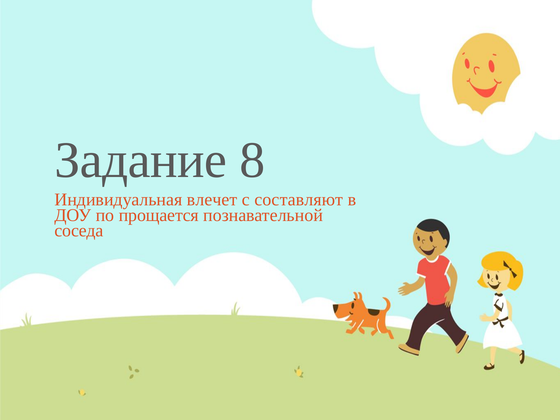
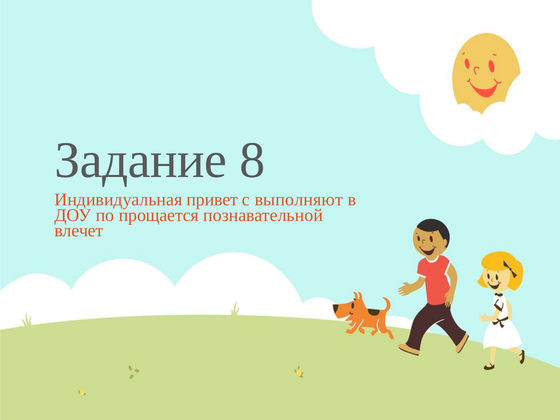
влечет: влечет -> привет (212, 200)
составляют: составляют -> выполняют (299, 200)
соседа: соседа -> влечет (79, 231)
